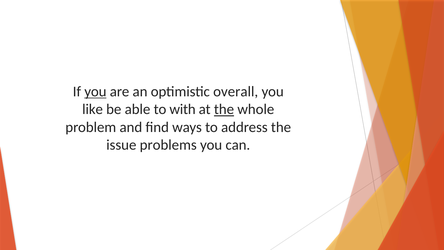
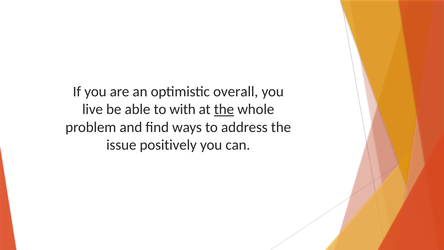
you underline: present -> none (95, 92)
like: like -> live (93, 109)
problems: problems -> positively (168, 145)
